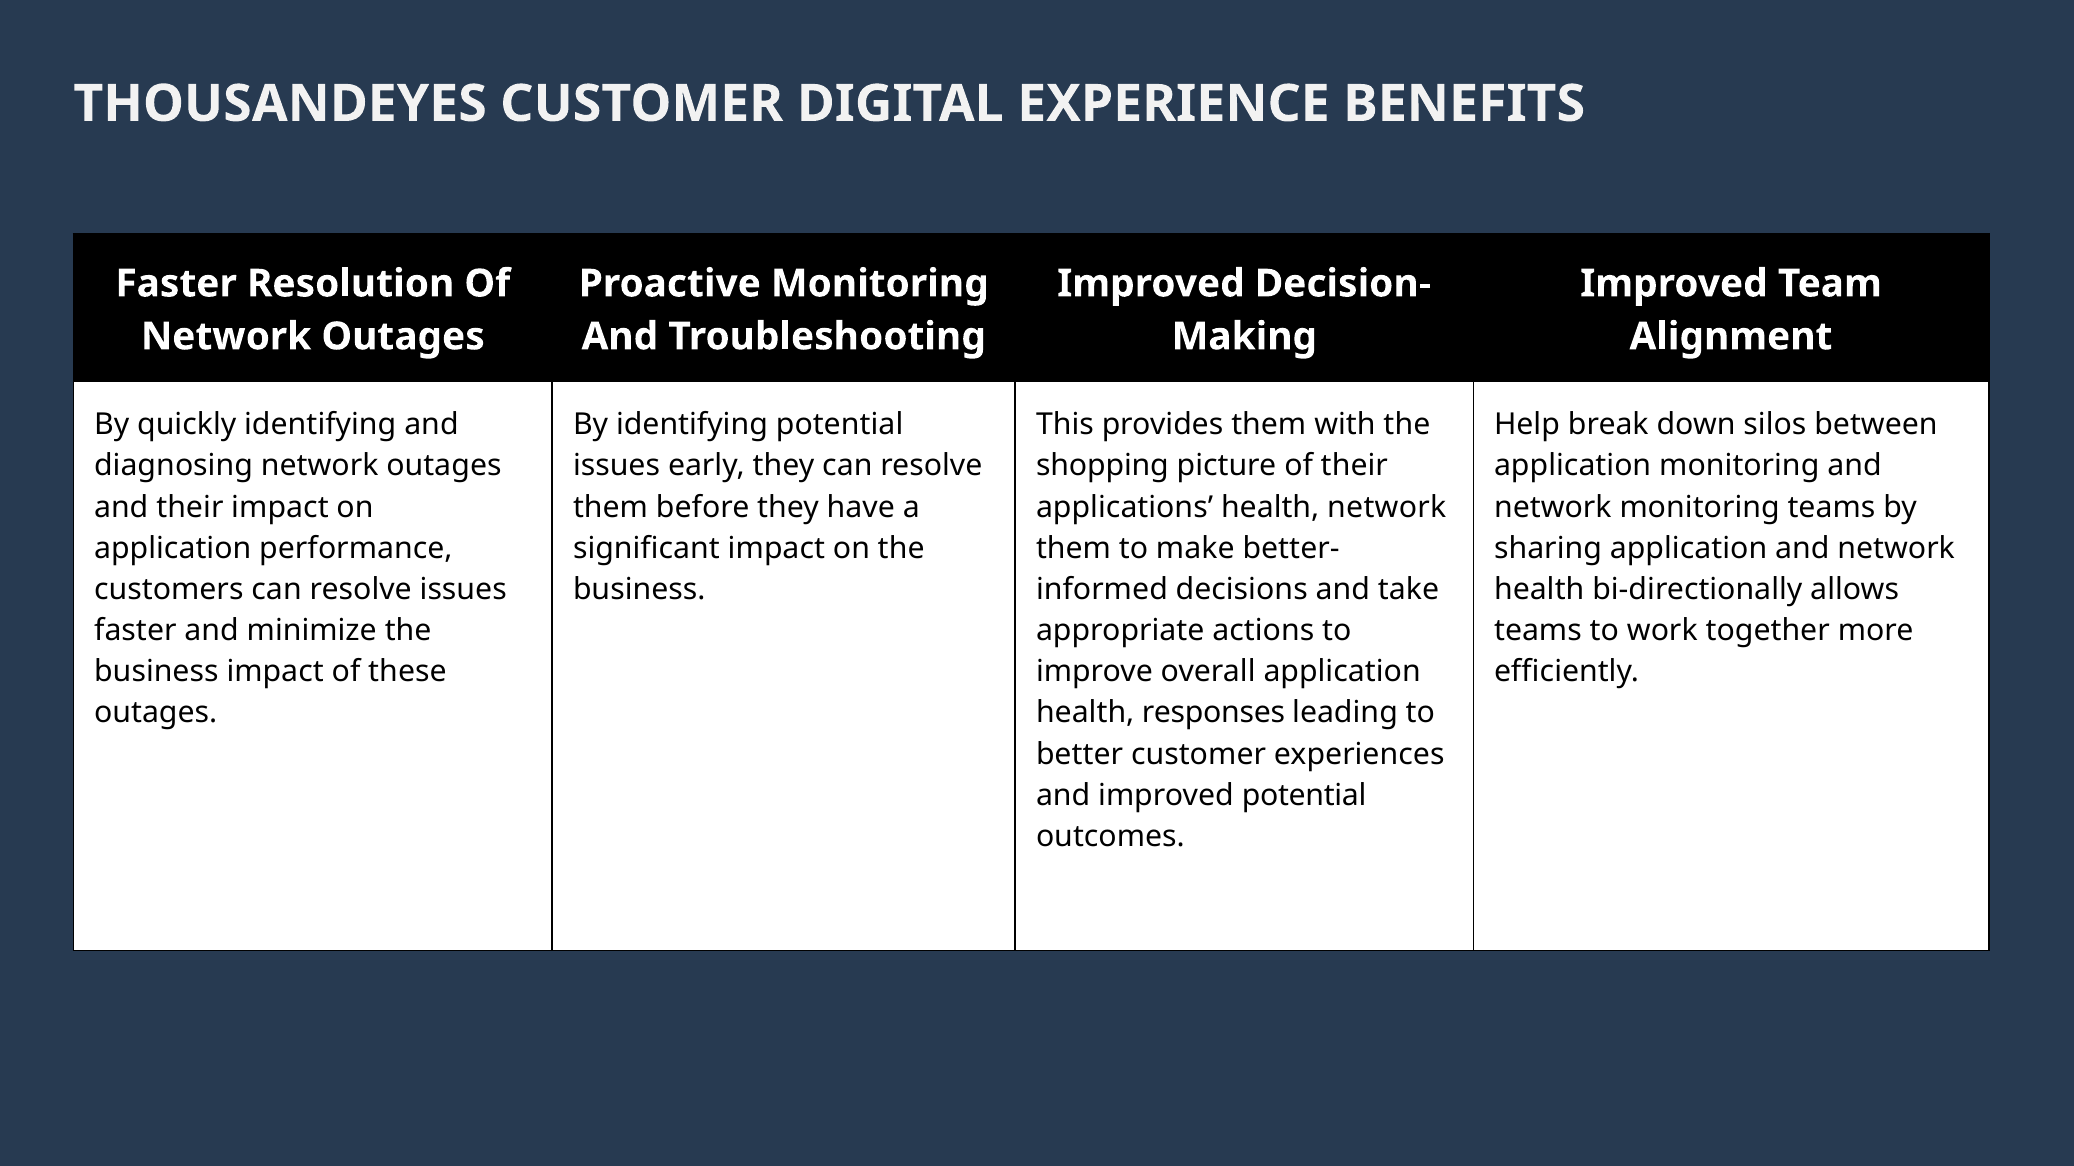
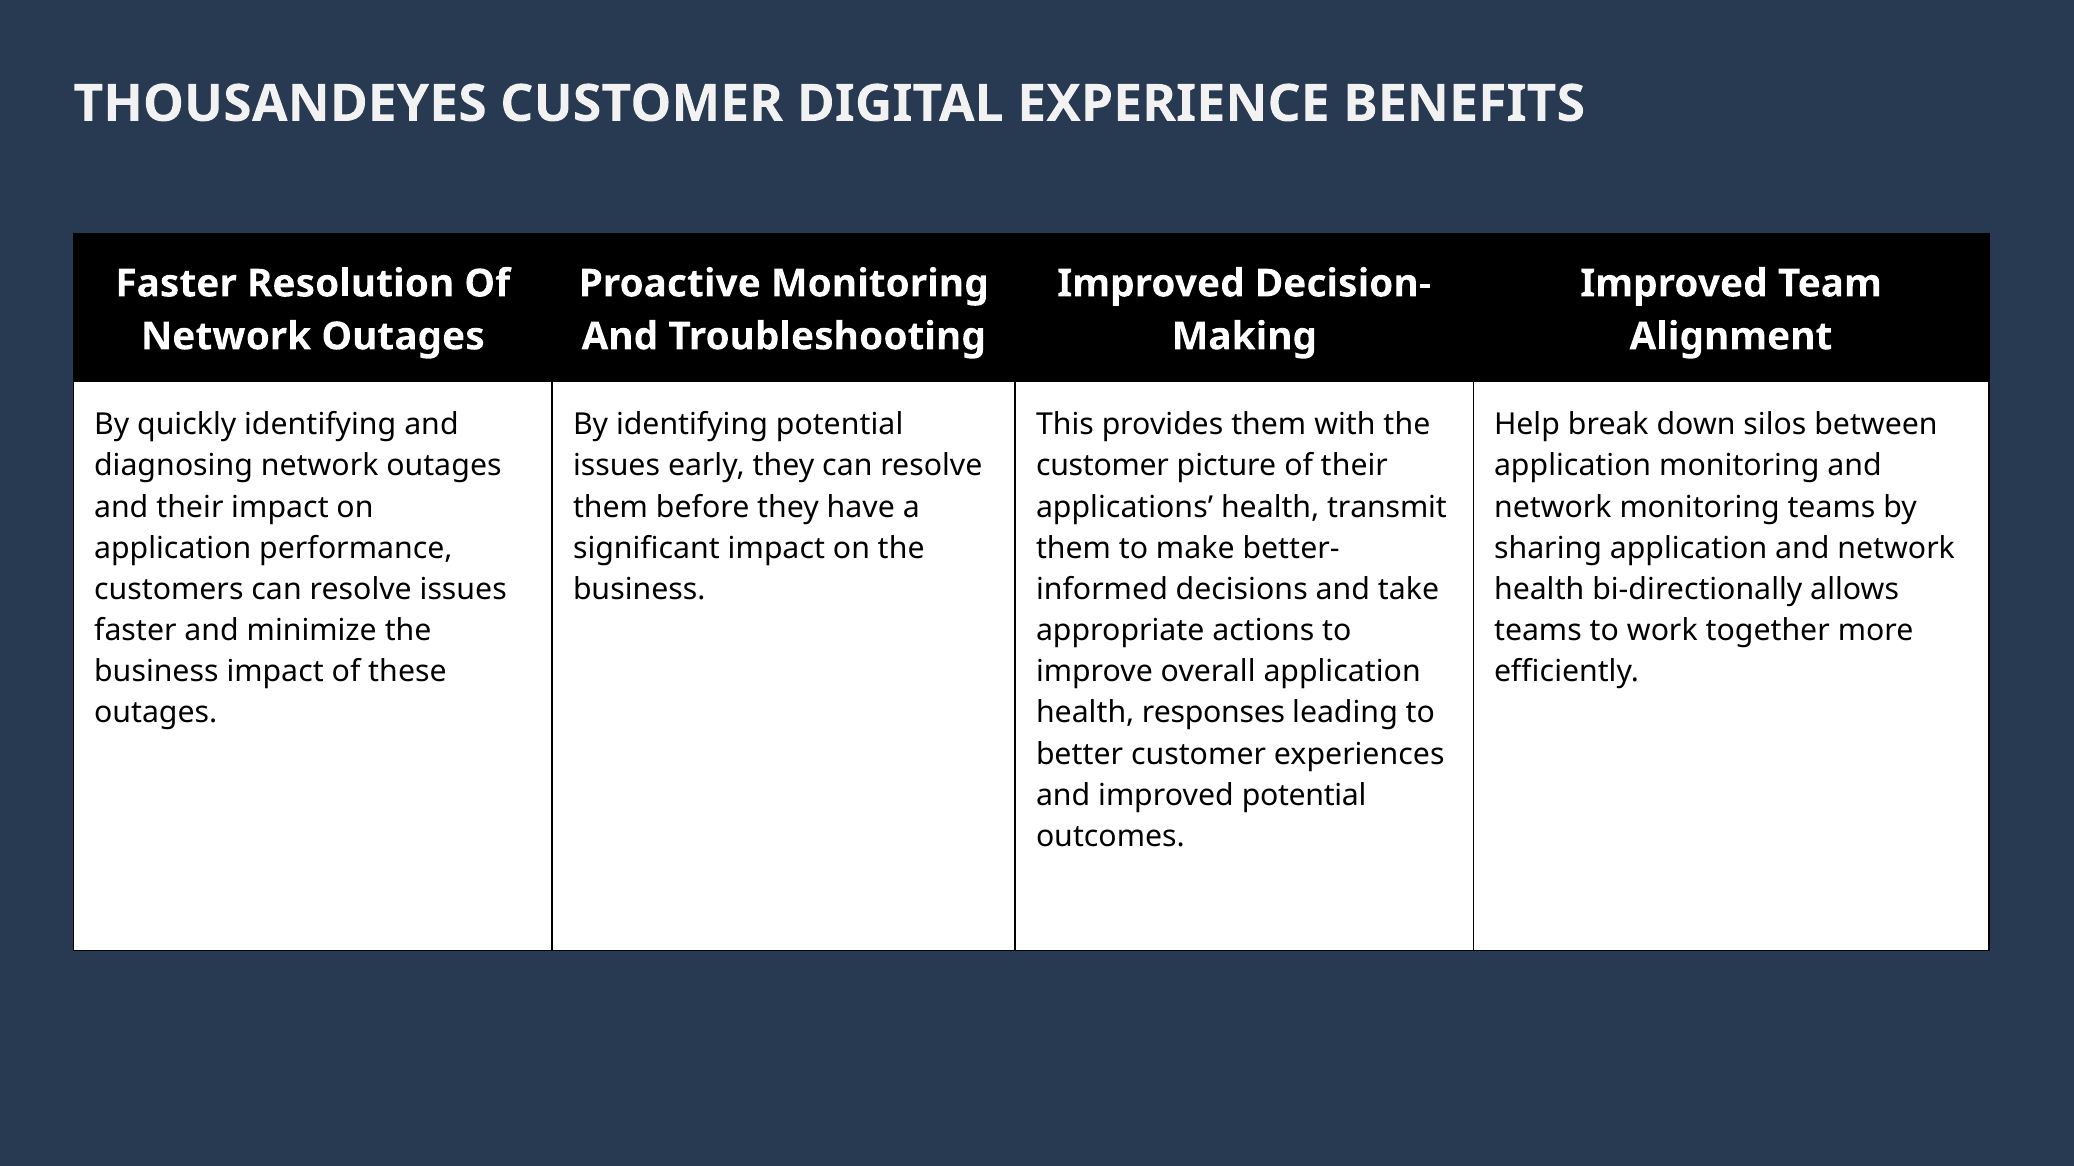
shopping: shopping -> customer (1102, 466)
health network: network -> transmit (1387, 507)
